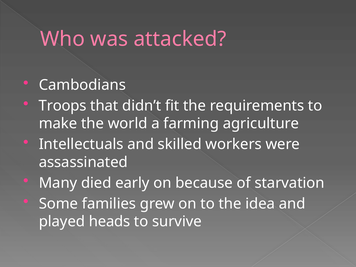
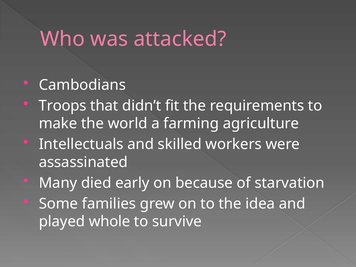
heads: heads -> whole (110, 221)
